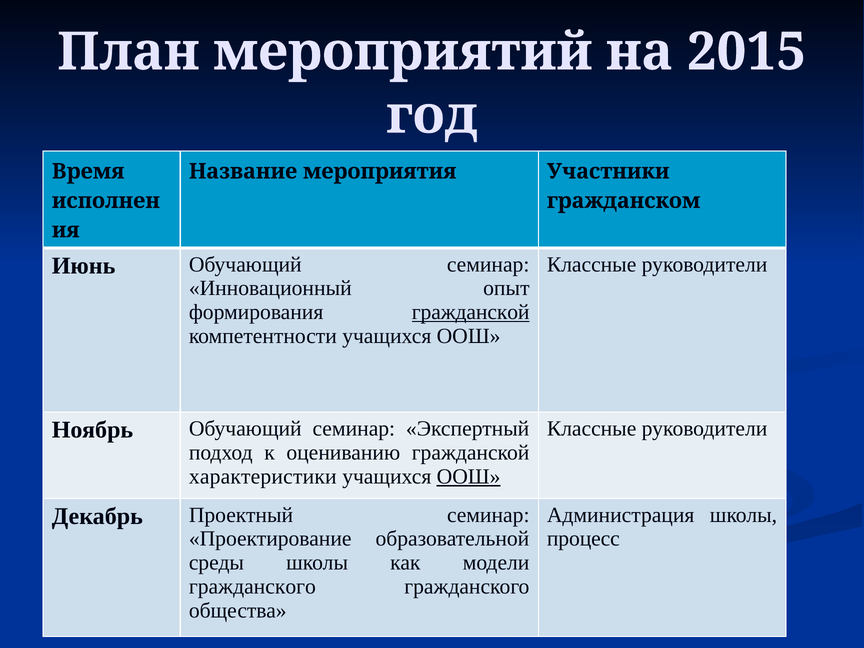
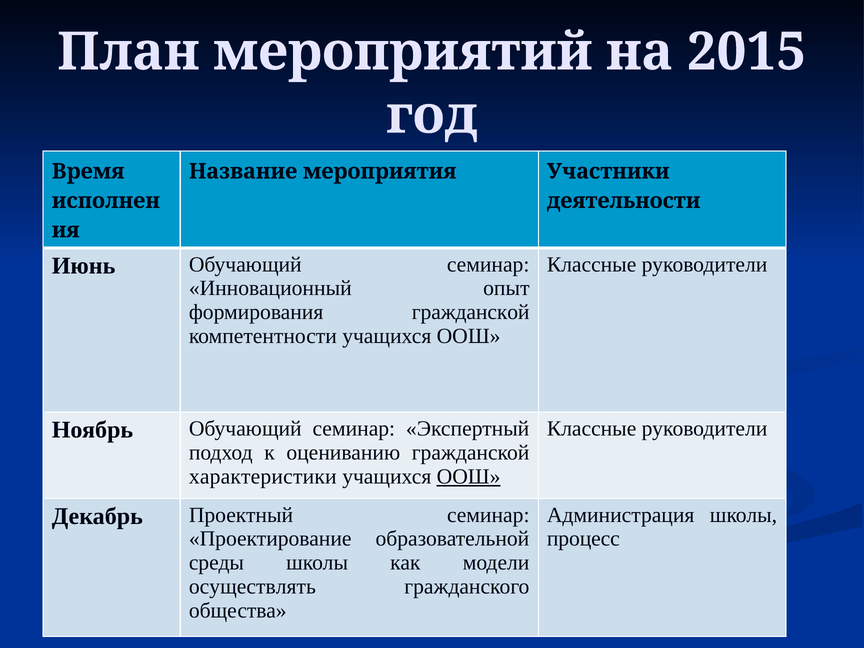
гражданском: гражданском -> деятельности (624, 201)
гражданской underline: present -> none (471, 312)
гражданского: гражданского -> осуществлять (252, 587)
